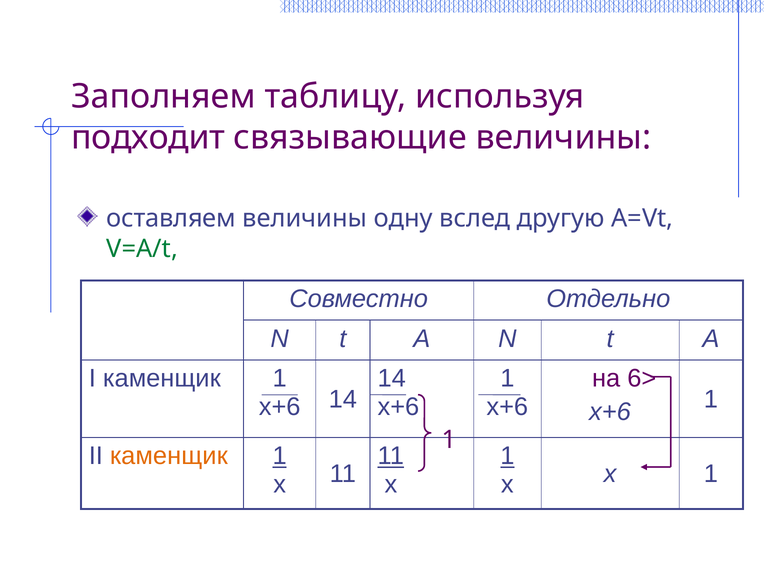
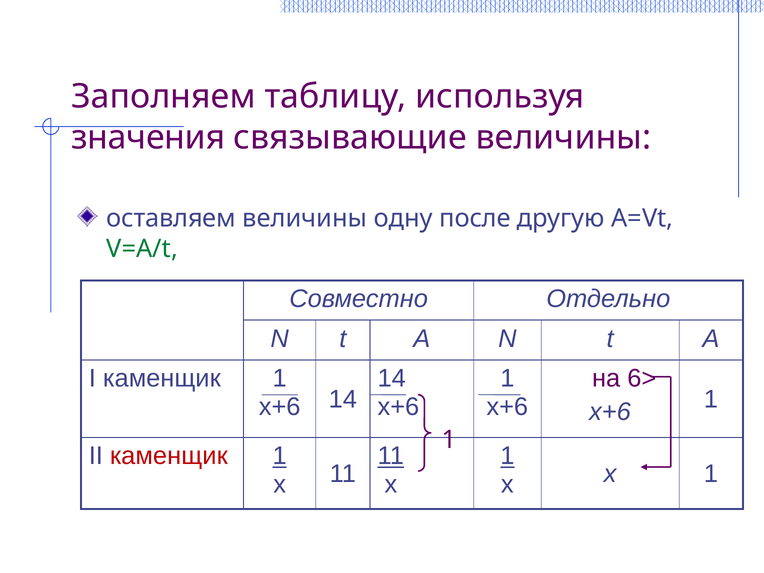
подходит: подходит -> значения (148, 137)
вслед: вслед -> после (475, 218)
каменщик colour: orange -> red (169, 456)
